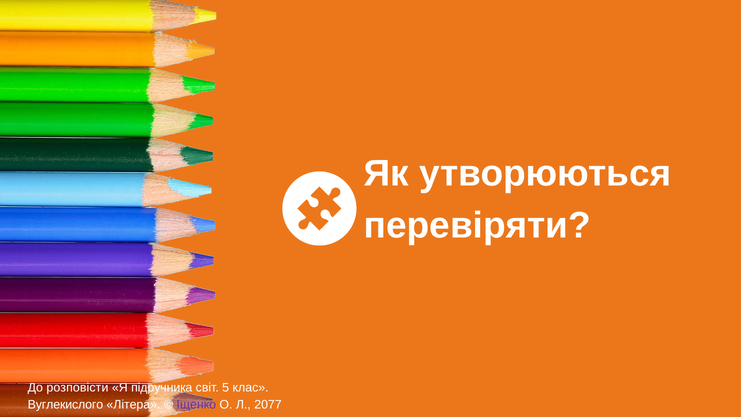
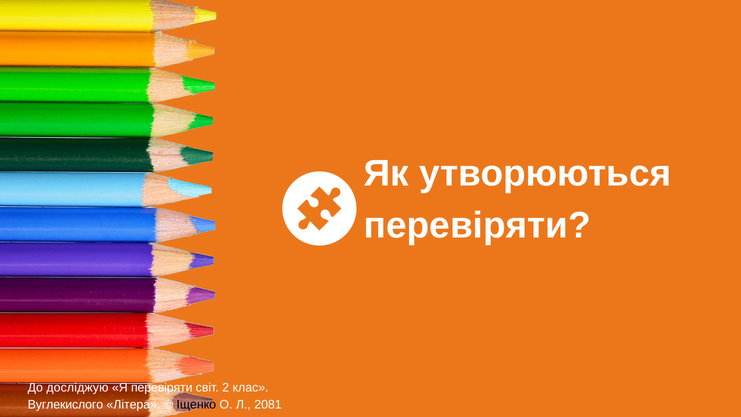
розповісти: розповісти -> досліджую (77, 387)
Я підручника: підручника -> перевіряти (162, 387)
5: 5 -> 2 (226, 387)
Іщенко colour: purple -> black (196, 405)
2077: 2077 -> 2081 (268, 405)
